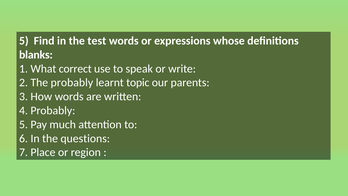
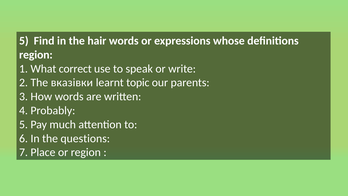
test: test -> hair (97, 41)
blanks: blanks -> region (36, 55)
The probably: probably -> вказівки (72, 83)
